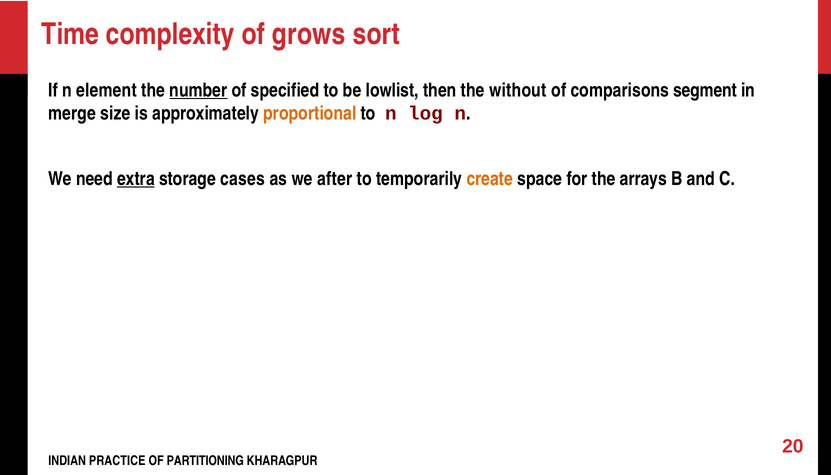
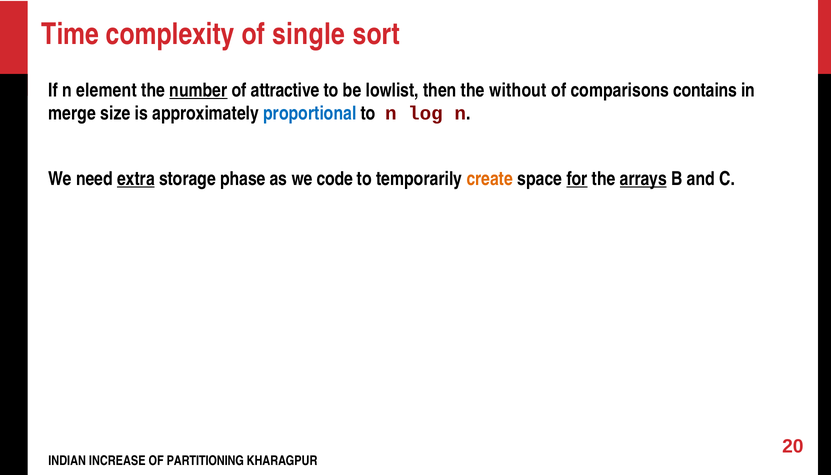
grows: grows -> single (309, 34)
specified: specified -> attractive (285, 90)
segment: segment -> contains (705, 90)
proportional colour: orange -> blue (310, 113)
cases: cases -> phase (243, 179)
after: after -> code (335, 179)
for underline: none -> present (577, 179)
arrays underline: none -> present (643, 179)
PRACTICE: PRACTICE -> INCREASE (117, 461)
